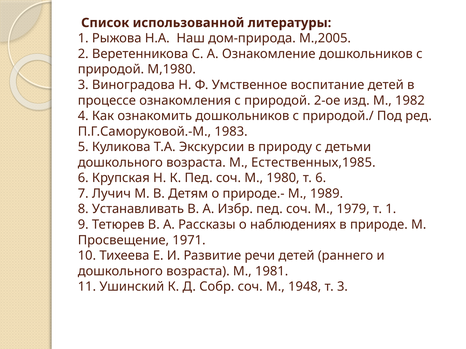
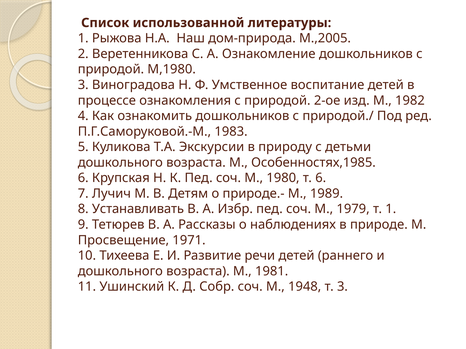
Естественных,1985: Естественных,1985 -> Особенностях,1985 (313, 163)
